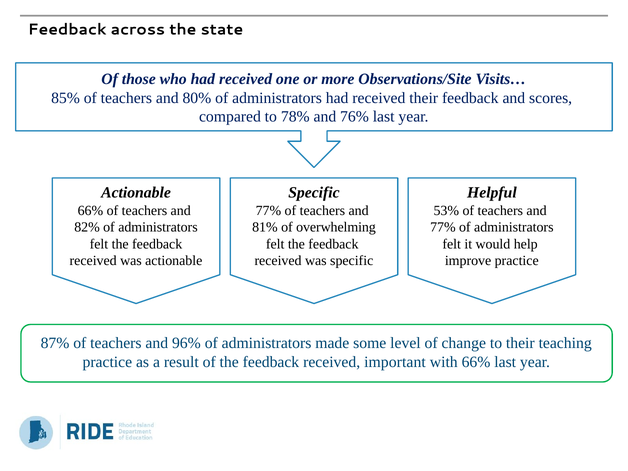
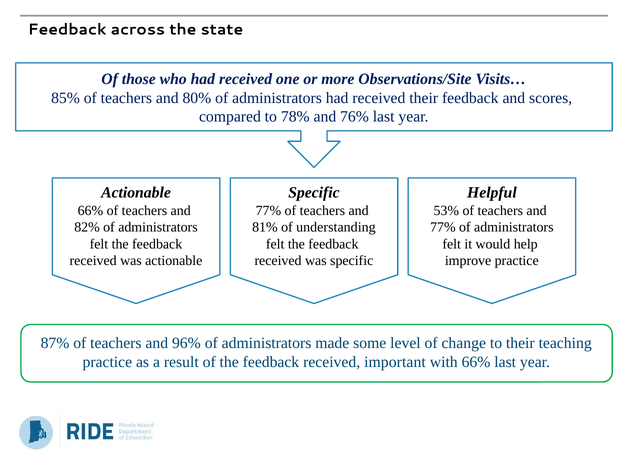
overwhelming: overwhelming -> understanding (336, 227)
